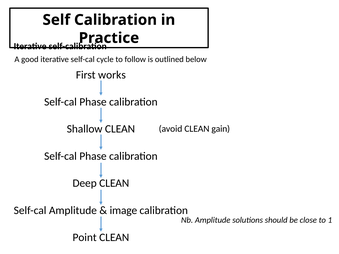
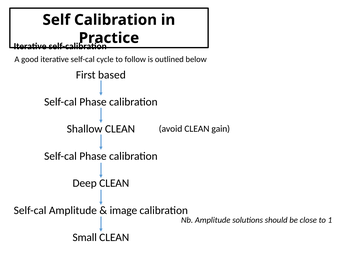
works: works -> based (112, 75)
Point: Point -> Small (85, 238)
